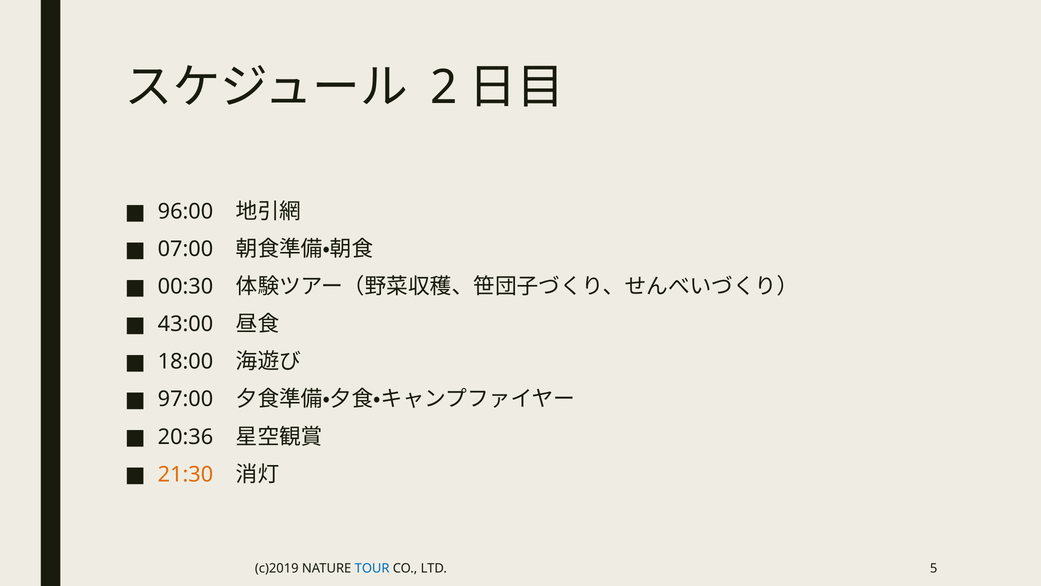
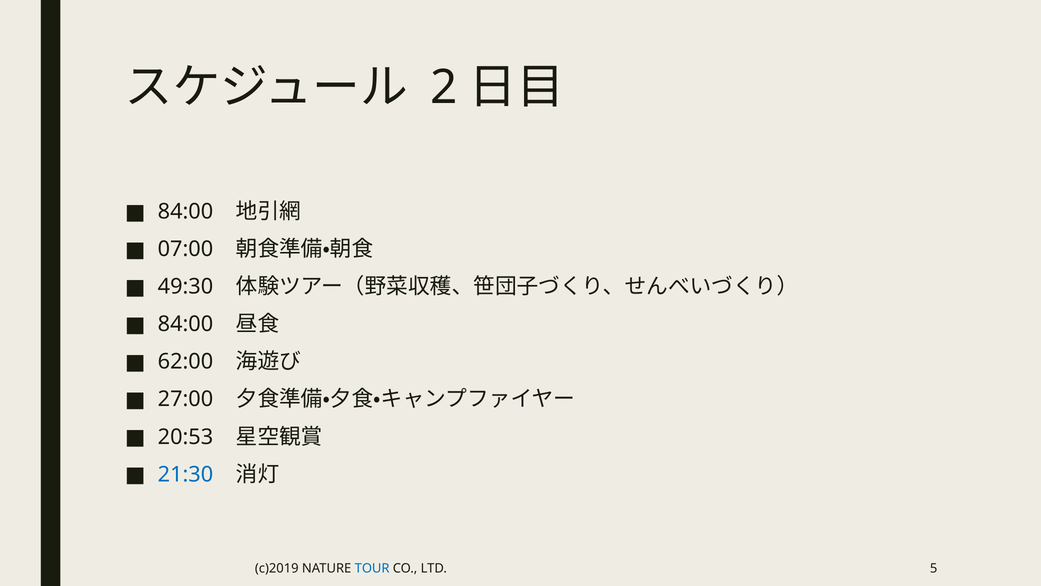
96:00: 96:00 -> 84:00 (185, 212)
00:30: 00:30 -> 49:30 (185, 287)
43:00: 43:00 -> 84:00 (185, 324)
18:00: 18:00 -> 62:00 (185, 362)
97:00: 97:00 -> 27:00 (185, 399)
20:36: 20:36 -> 20:53 (185, 437)
21:30 colour: orange -> blue (185, 474)
